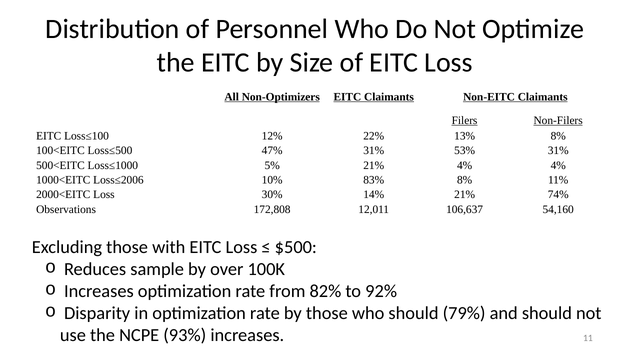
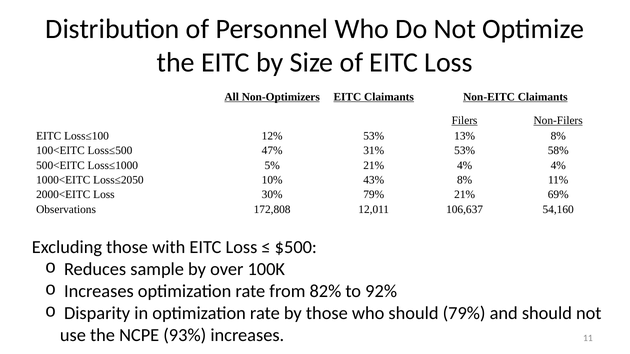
12% 22%: 22% -> 53% (374, 136)
53% 31%: 31% -> 58% (558, 151)
Loss≤2006: Loss≤2006 -> Loss≤2050 (118, 180)
83%: 83% -> 43% (374, 180)
30% 14%: 14% -> 79% (374, 195)
74%: 74% -> 69% (558, 195)
